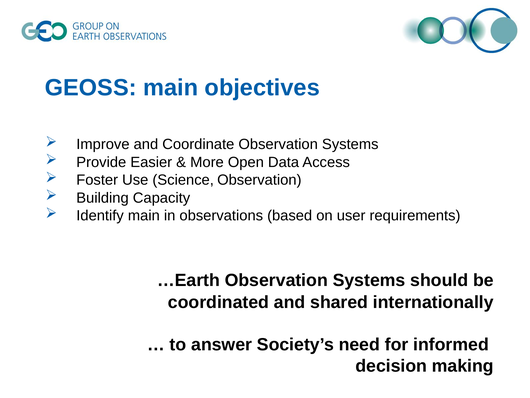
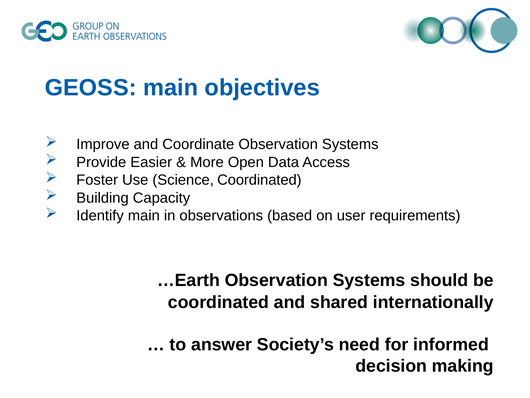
Science Observation: Observation -> Coordinated (259, 180)
